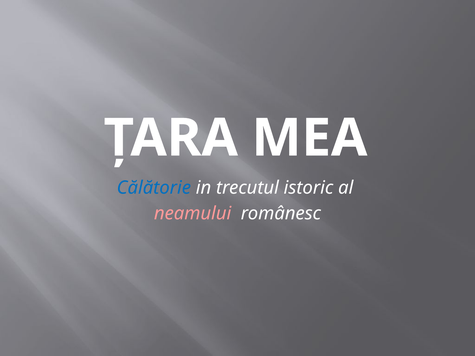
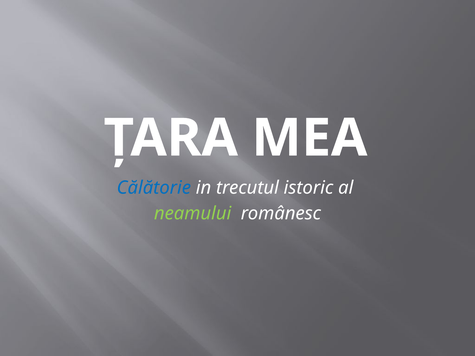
neamului colour: pink -> light green (193, 214)
